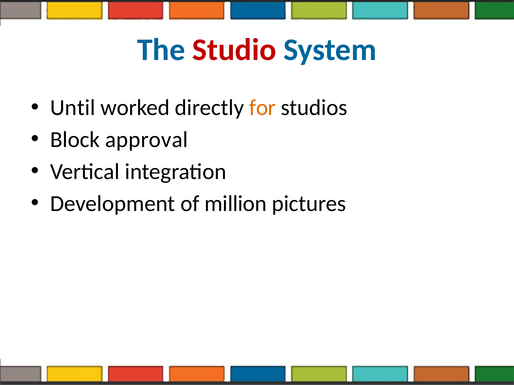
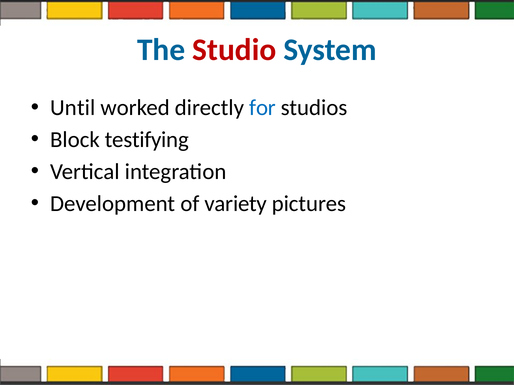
for colour: orange -> blue (263, 108)
approval: approval -> testifying (147, 140)
million: million -> variety (236, 204)
